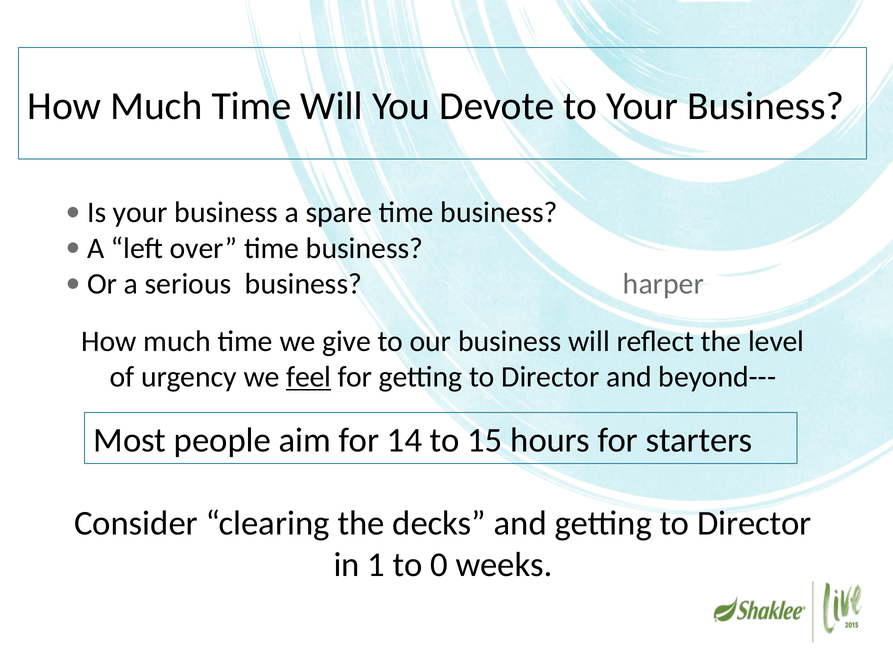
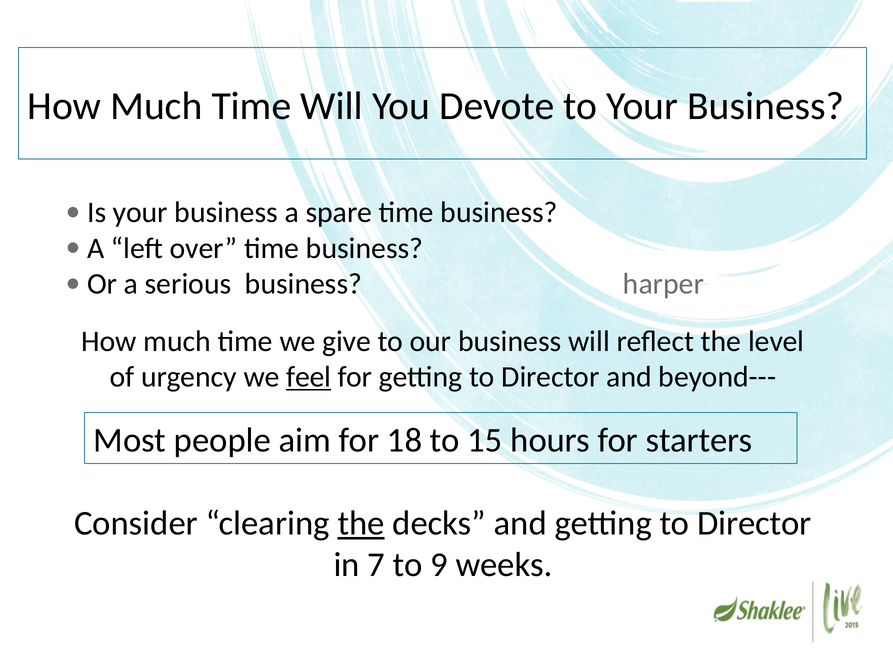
14: 14 -> 18 (405, 440)
the underline: none -> present (361, 523)
1: 1 -> 7 (376, 565)
0: 0 -> 9 (439, 565)
